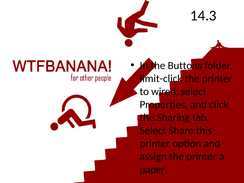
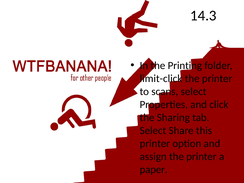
Buttons: Buttons -> Printing (185, 65)
wired: wired -> scans (165, 91)
